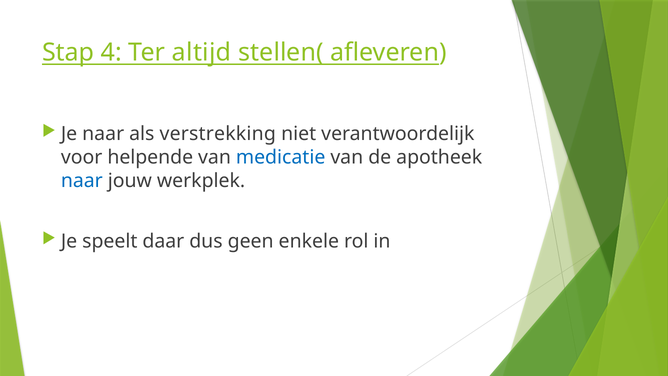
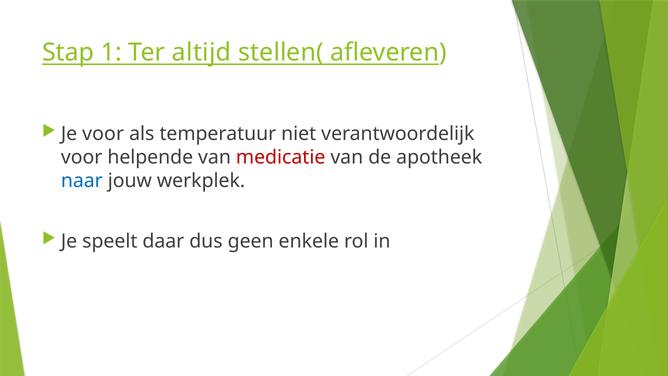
4: 4 -> 1 (111, 53)
Je naar: naar -> voor (103, 134)
verstrekking: verstrekking -> temperatuur (218, 134)
medicatie colour: blue -> red (281, 157)
